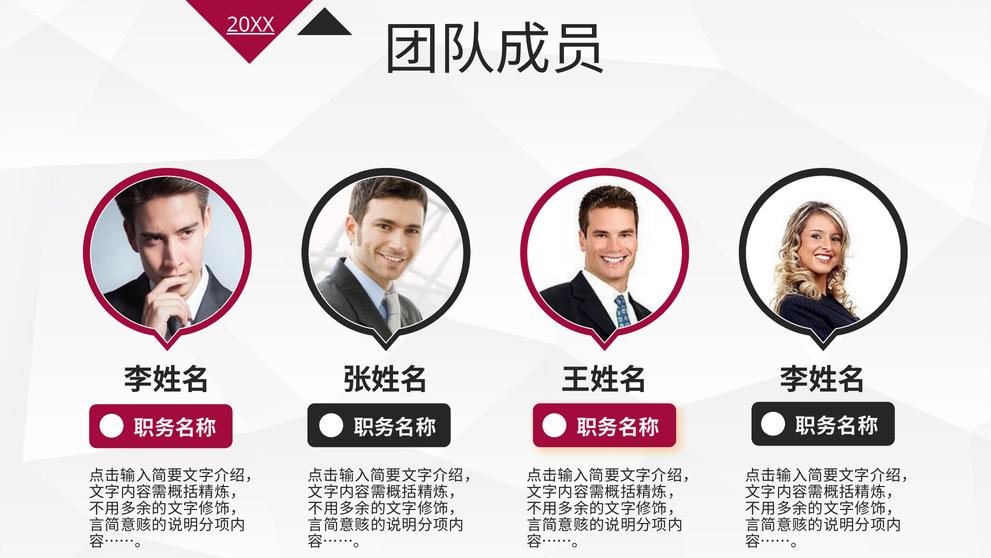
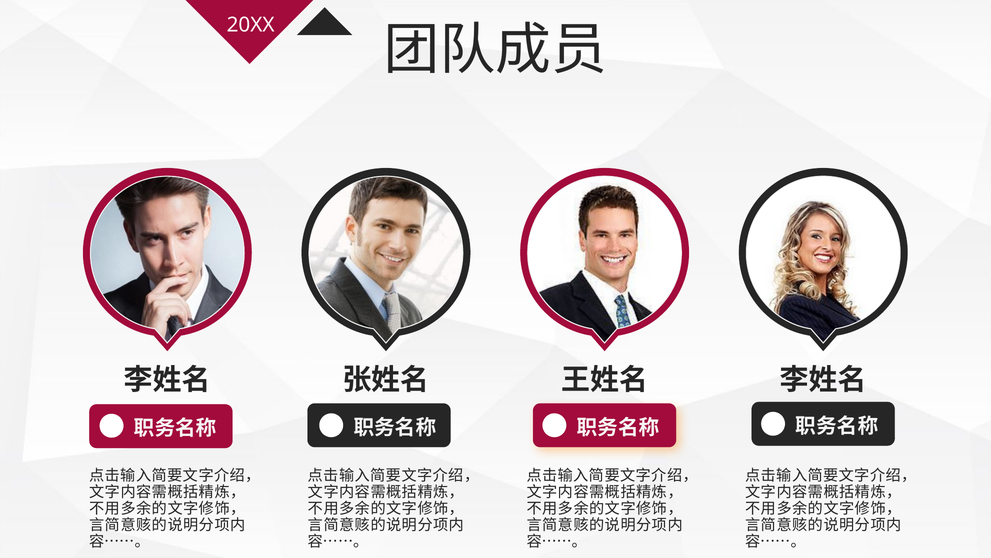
20XX underline: present -> none (251, 25)
